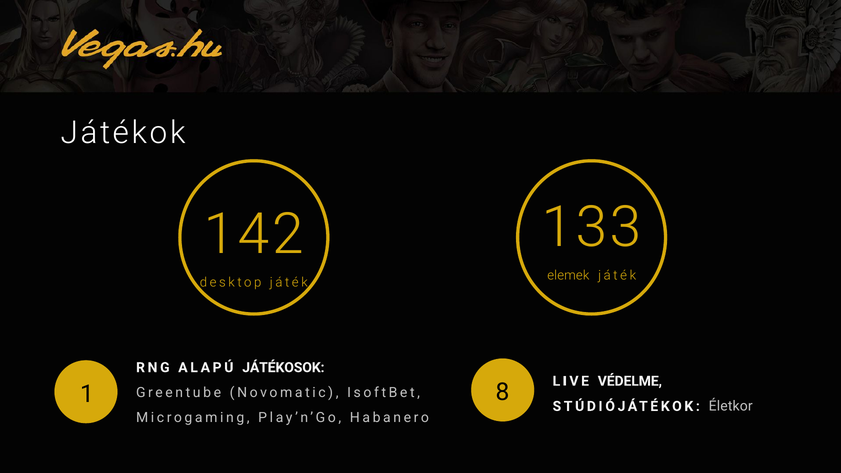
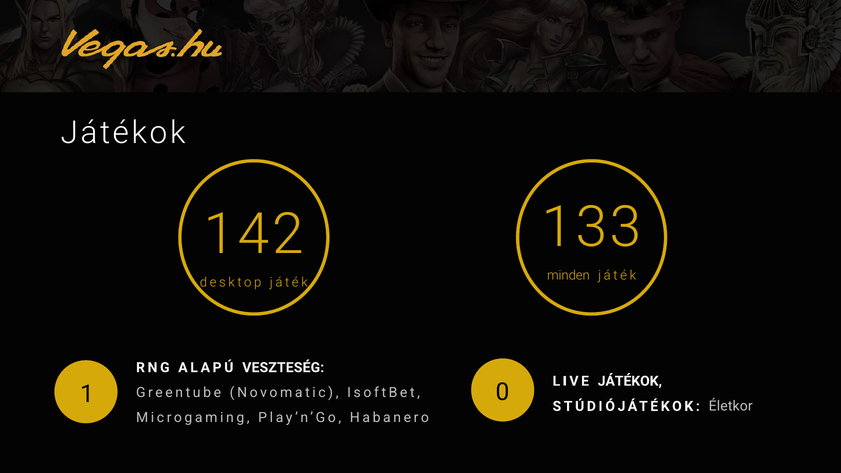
elemek: elemek -> minden (568, 275)
JÁTÉKOSOK: JÁTÉKOSOK -> VESZTESÉG (283, 368)
LIVE VÉDELME: VÉDELME -> JÁTÉKOK (630, 381)
8: 8 -> 0 (503, 392)
